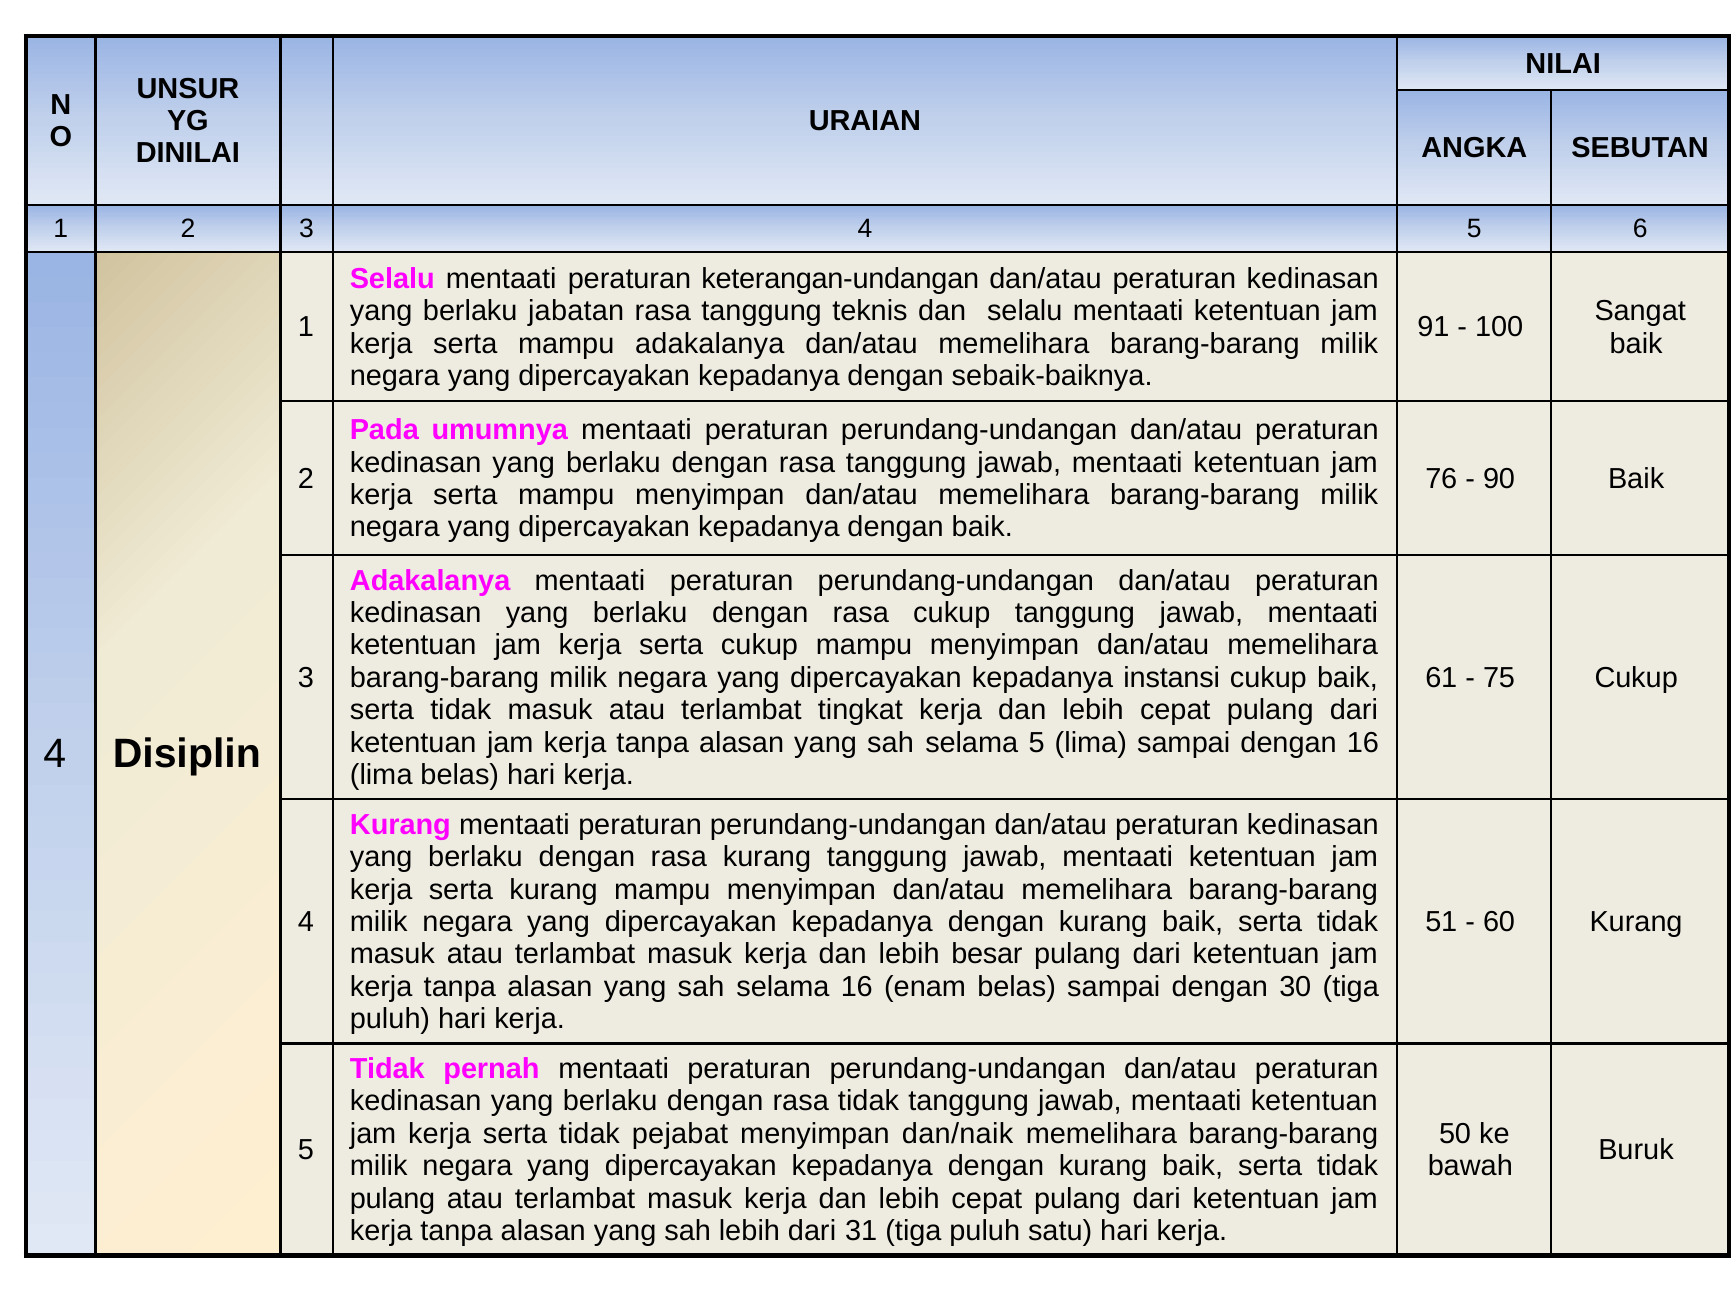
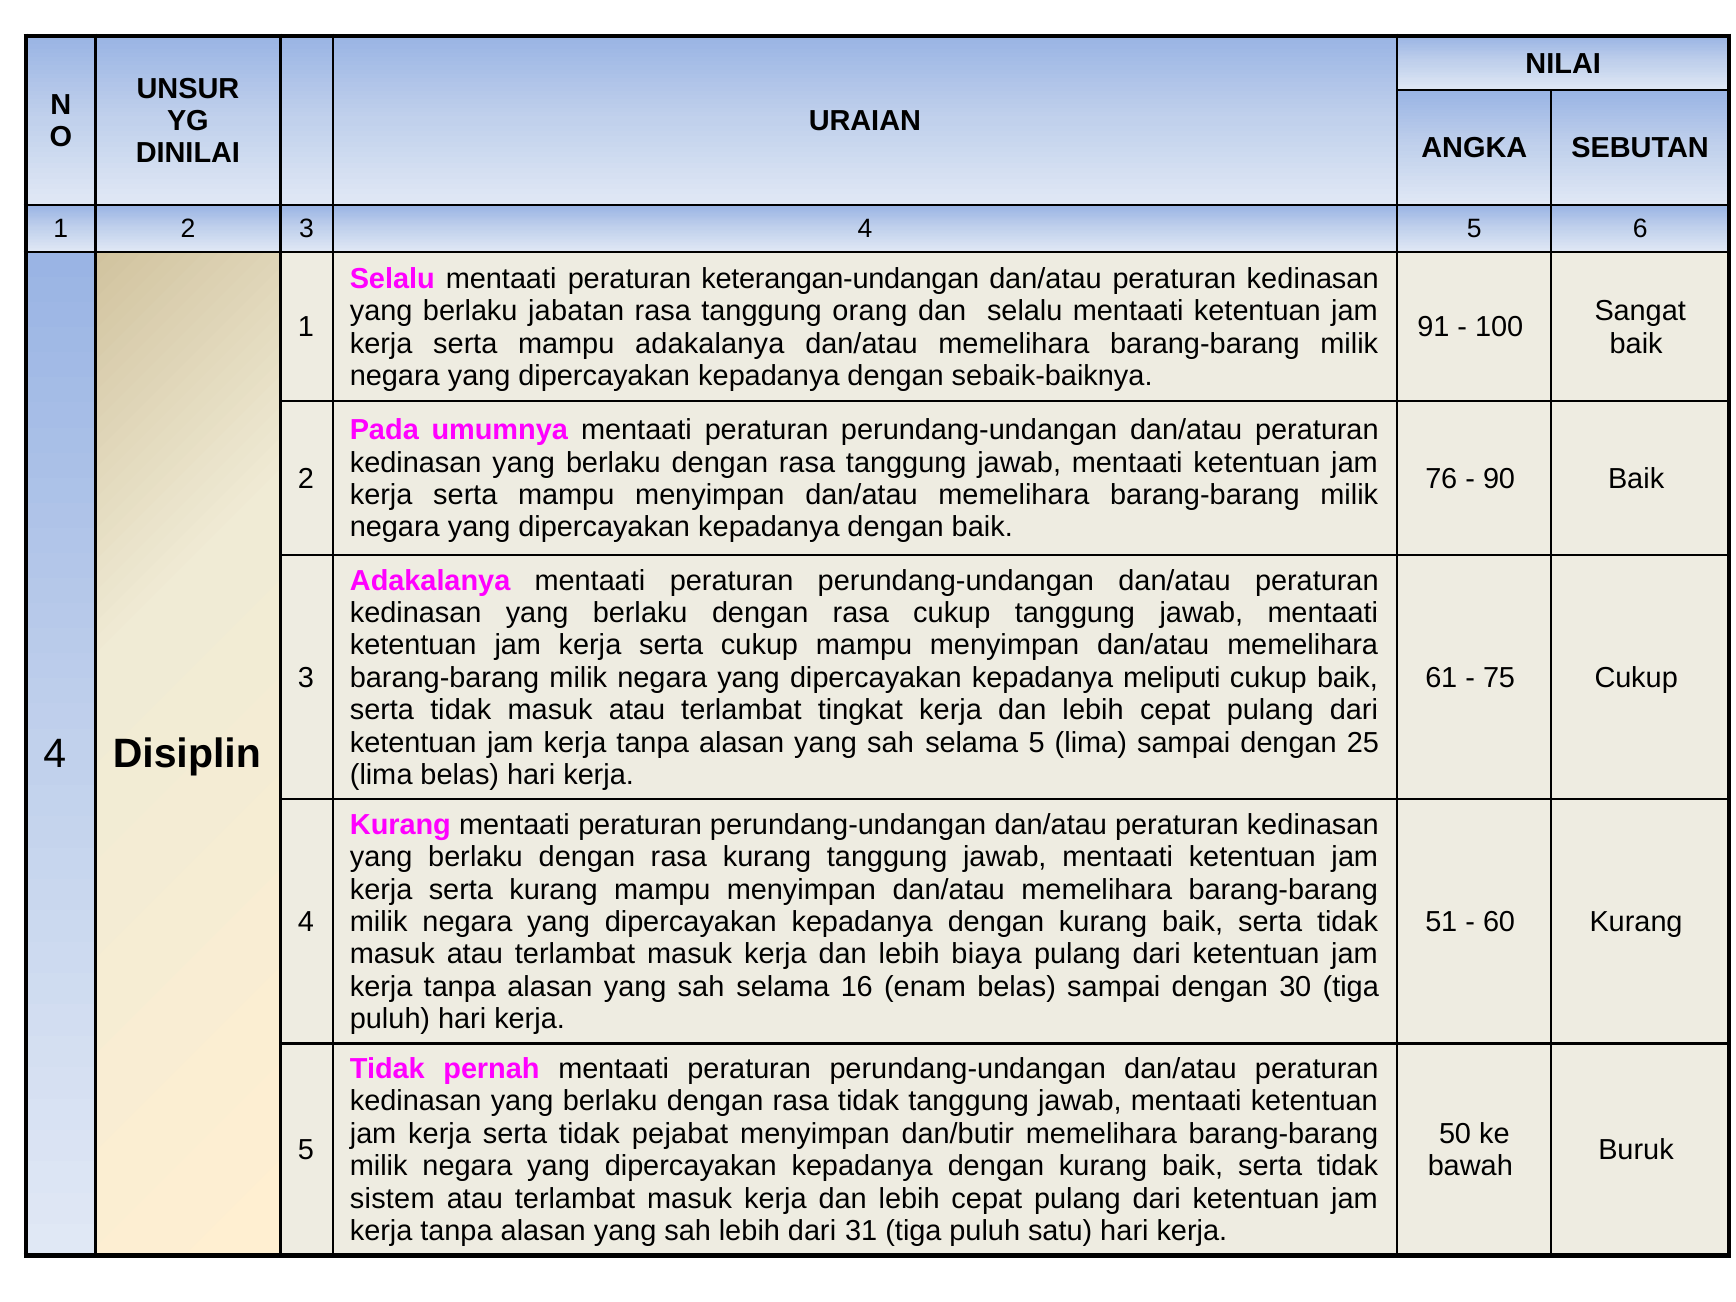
teknis: teknis -> orang (870, 311)
instansi: instansi -> meliputi (1172, 678)
dengan 16: 16 -> 25 (1363, 743)
besar: besar -> biaya (987, 954)
dan/naik: dan/naik -> dan/butir (958, 1134)
pulang: pulang -> sistem (392, 1199)
